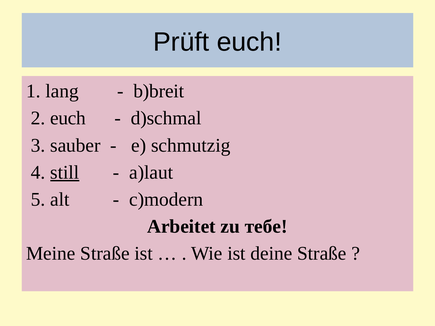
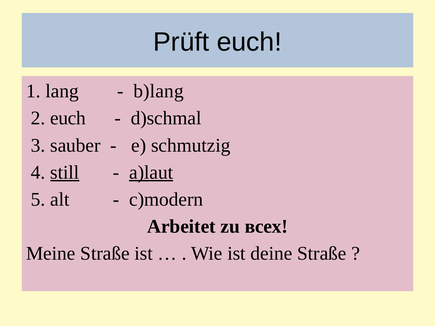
b)breit: b)breit -> b)lang (159, 91)
a)laut underline: none -> present (151, 172)
тебе: тебе -> всех (266, 227)
